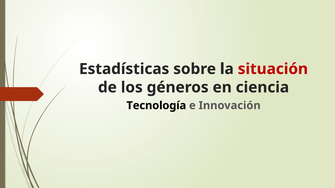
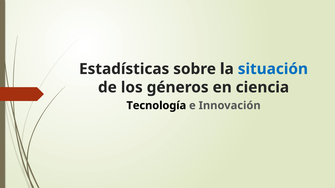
situación colour: red -> blue (273, 69)
